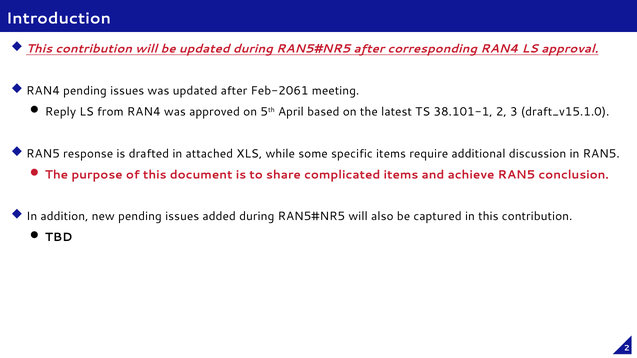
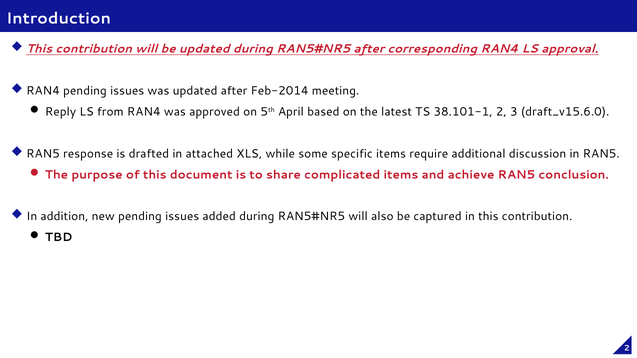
Feb-2061: Feb-2061 -> Feb-2014 (280, 91)
draft_v15.1.0: draft_v15.1.0 -> draft_v15.6.0 (565, 112)
